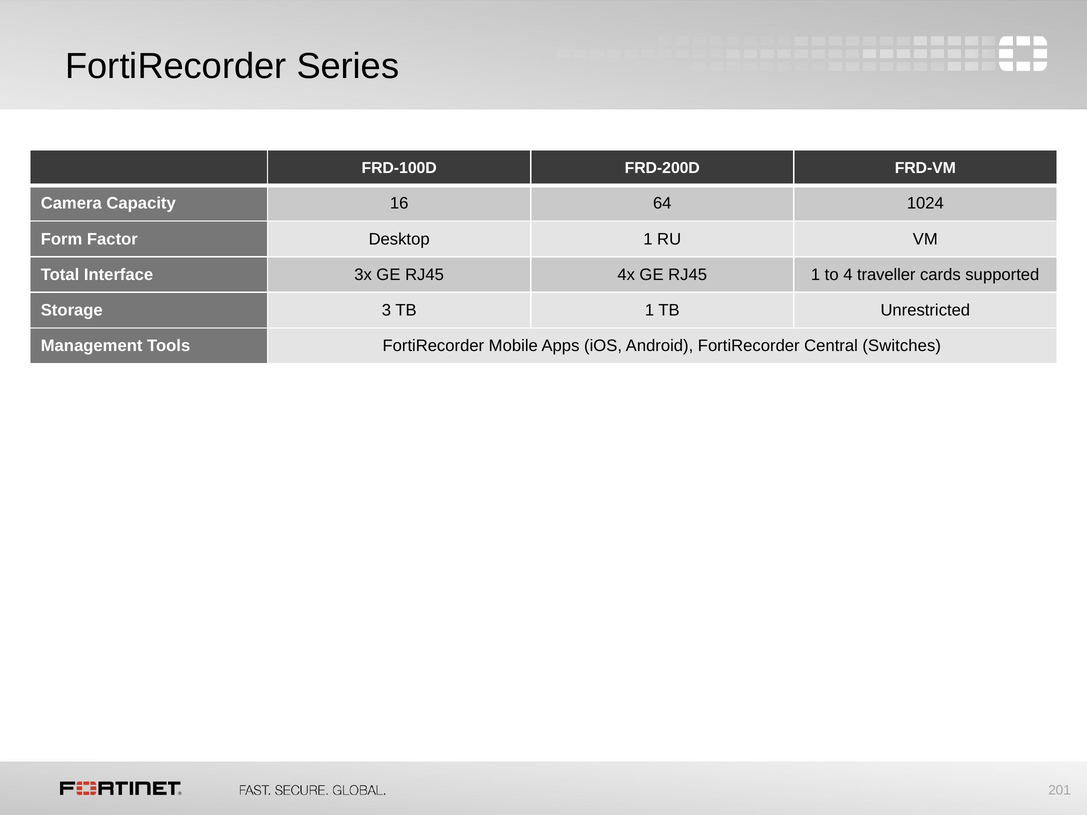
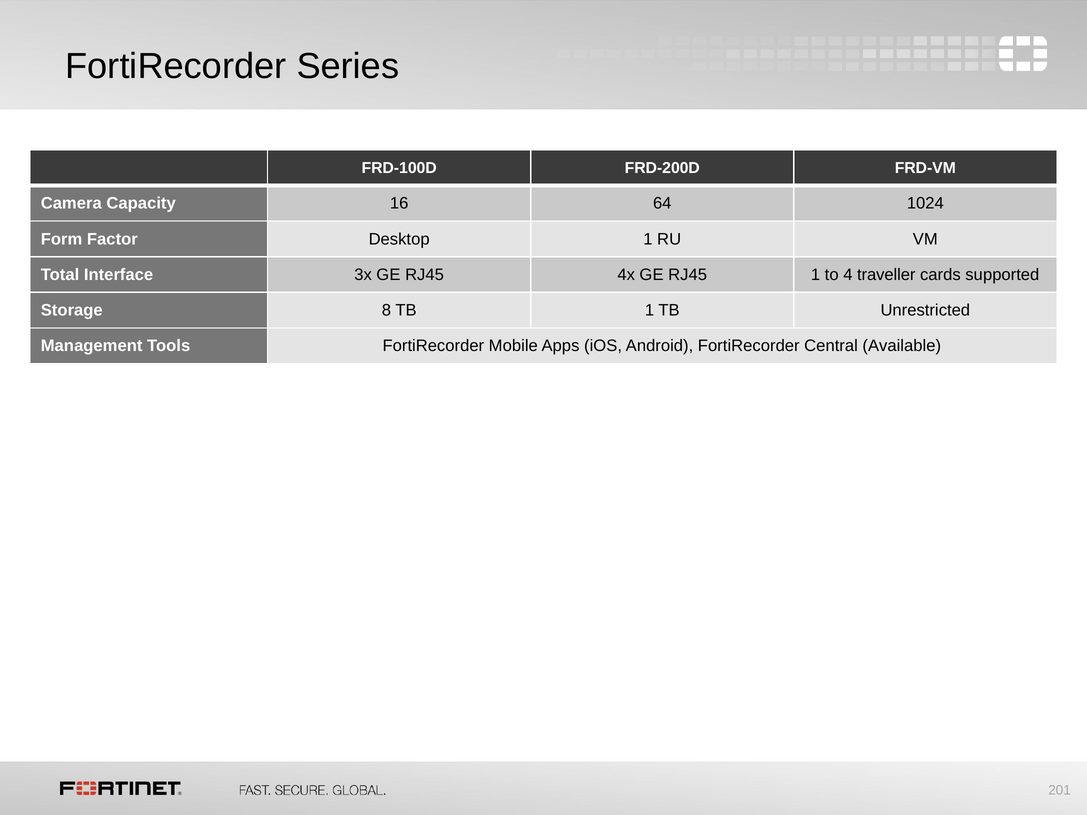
3: 3 -> 8 (386, 310)
Switches: Switches -> Available (902, 346)
